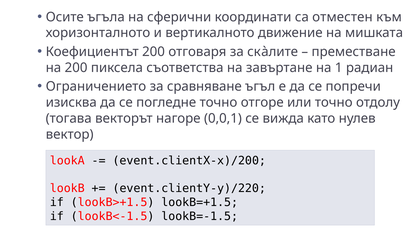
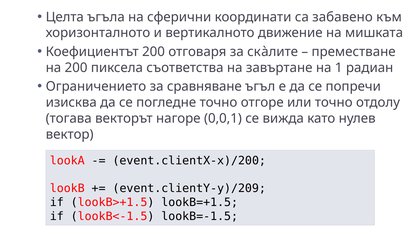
Осите: Осите -> Целта (65, 17)
отместен: отместен -> забавено (342, 17)
event.clientY-y)/220: event.clientY-y)/220 -> event.clientY-y)/209 (189, 189)
